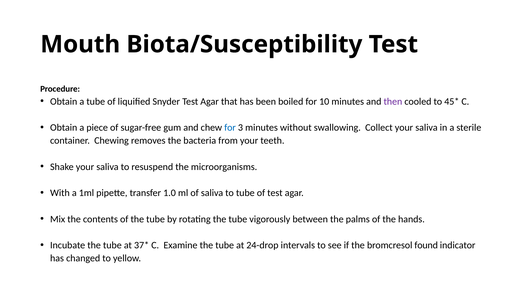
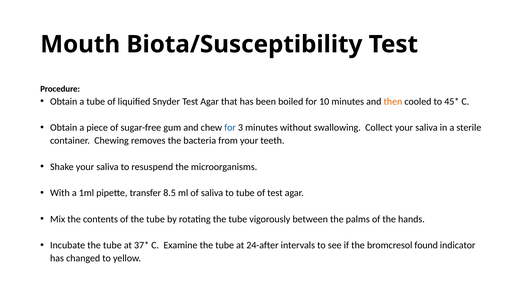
then colour: purple -> orange (393, 102)
1.0: 1.0 -> 8.5 (170, 193)
24-drop: 24-drop -> 24-after (262, 245)
